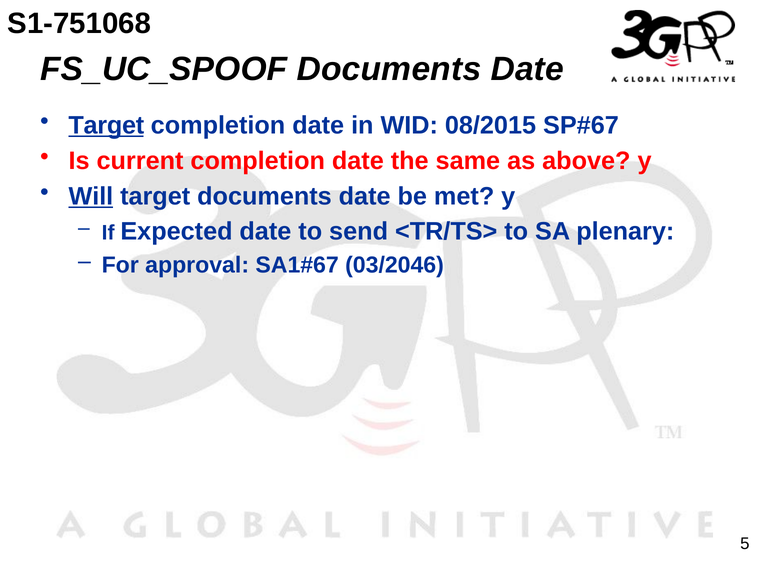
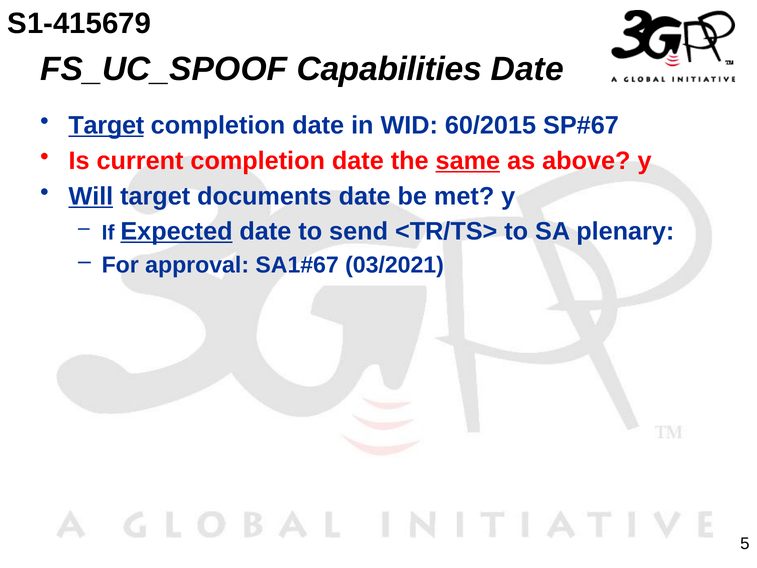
S1-751068: S1-751068 -> S1-415679 (79, 23)
FS_UC_SPOOF Documents: Documents -> Capabilities (389, 69)
08/2015: 08/2015 -> 60/2015 (491, 126)
same underline: none -> present (468, 161)
Expected underline: none -> present (176, 232)
03/2046: 03/2046 -> 03/2021 (395, 265)
